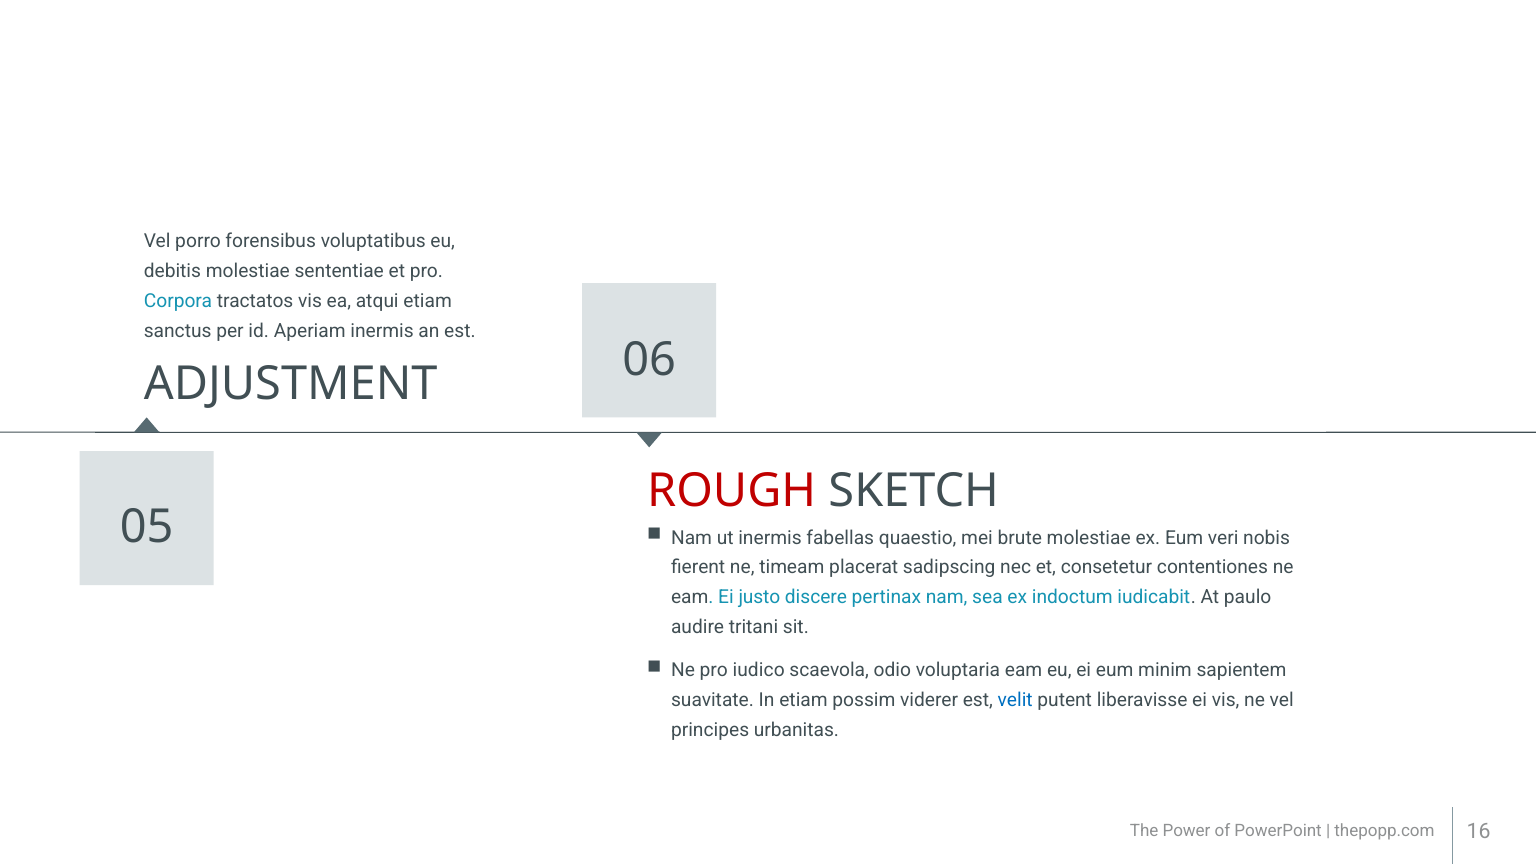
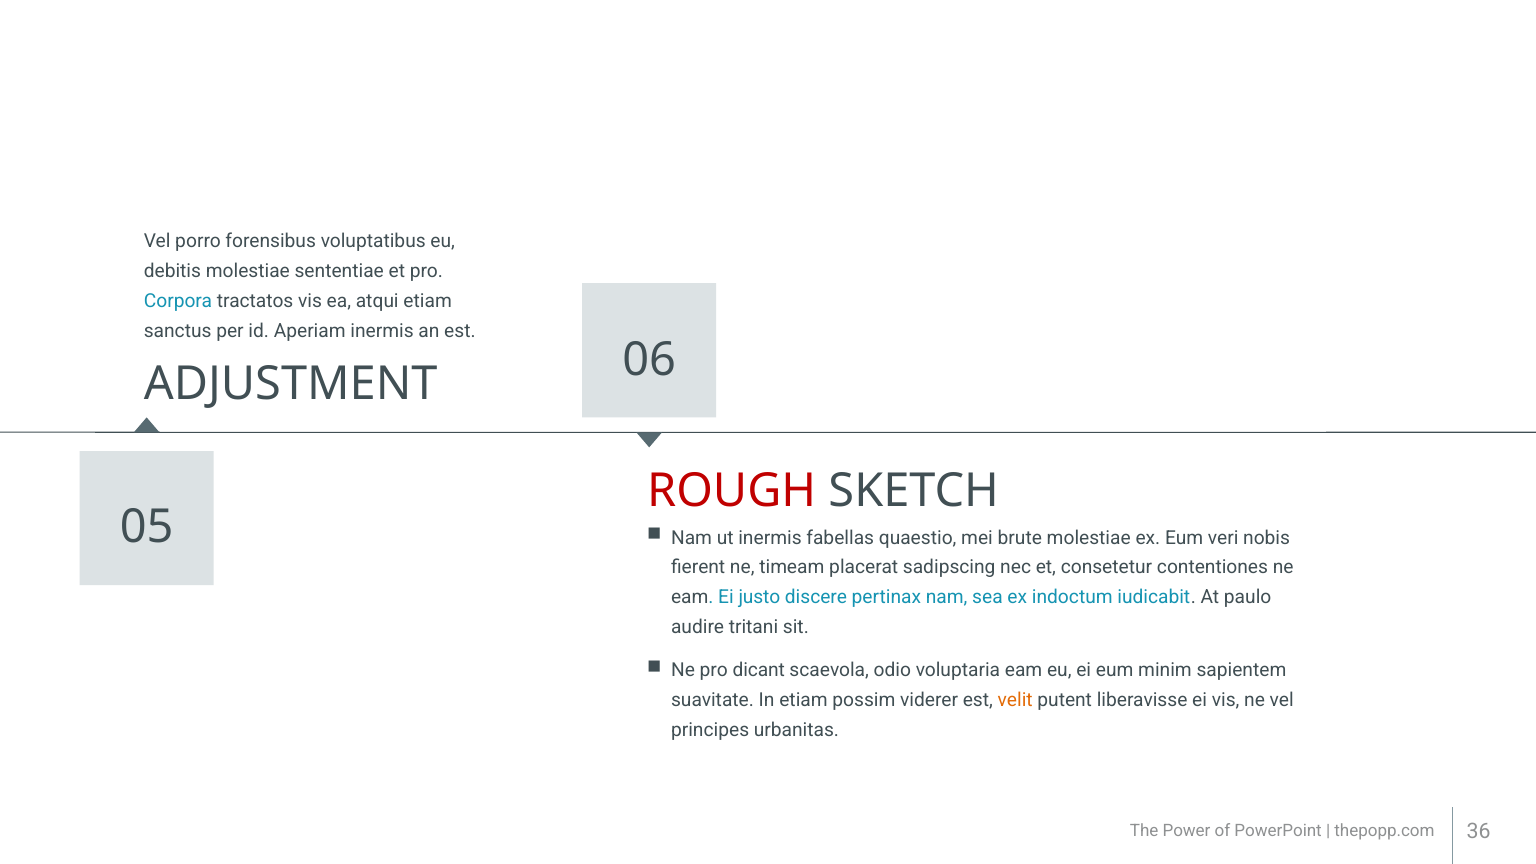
iudico: iudico -> dicant (759, 670)
velit colour: blue -> orange (1015, 700)
16: 16 -> 36 (1479, 831)
